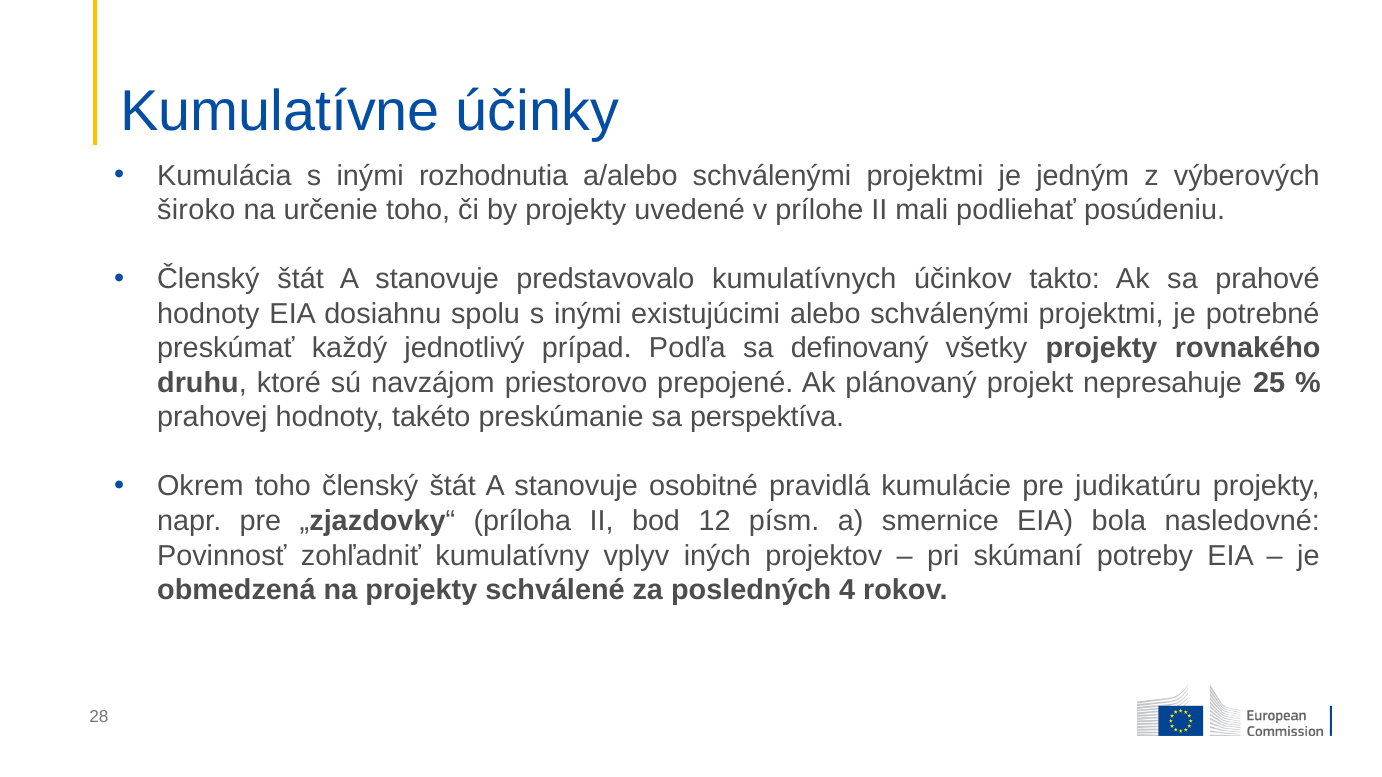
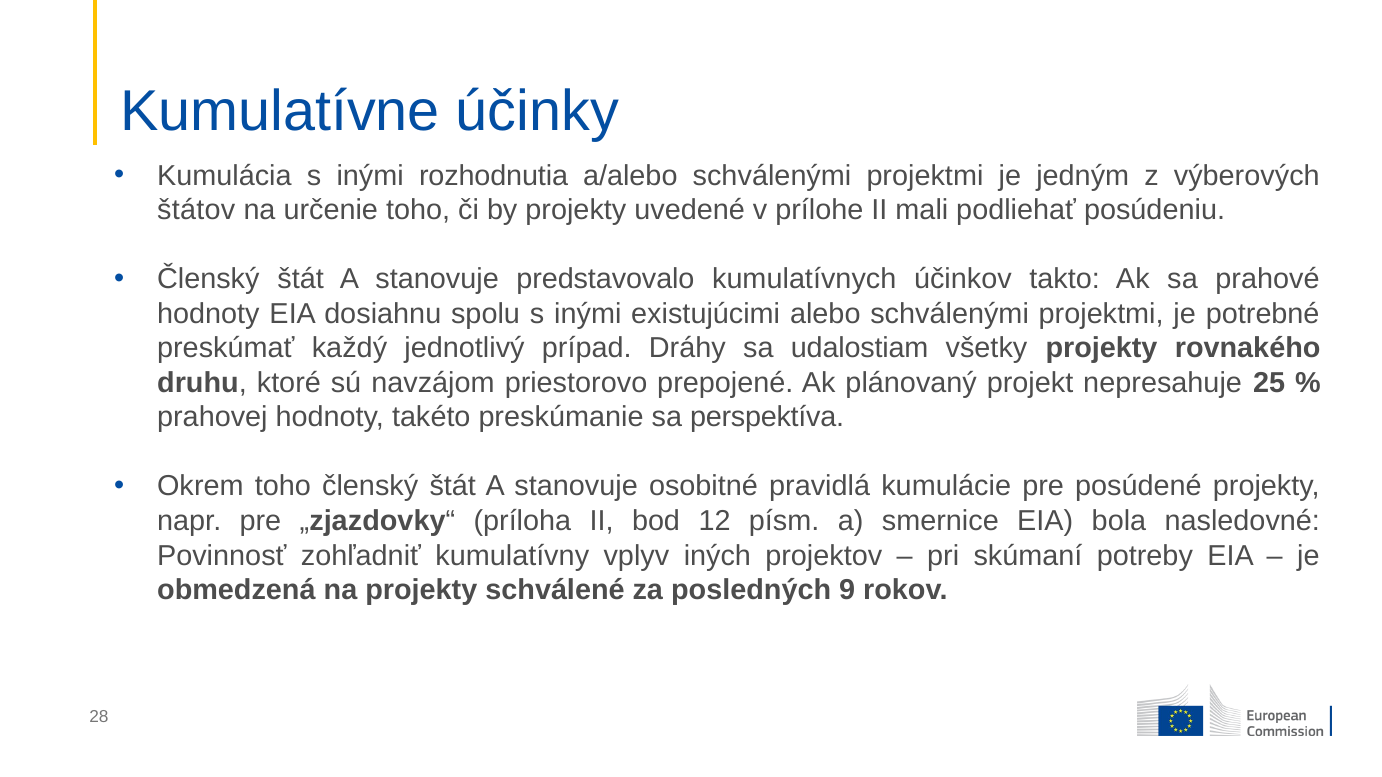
široko: široko -> štátov (196, 210)
Podľa: Podľa -> Dráhy (687, 348)
definovaný: definovaný -> udalostiam (860, 348)
judikatúru: judikatúru -> posúdené (1138, 487)
4: 4 -> 9 (847, 590)
